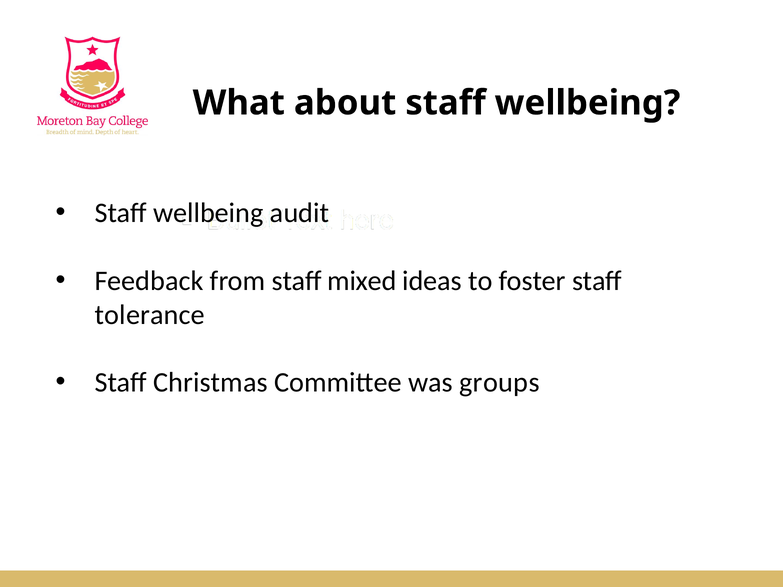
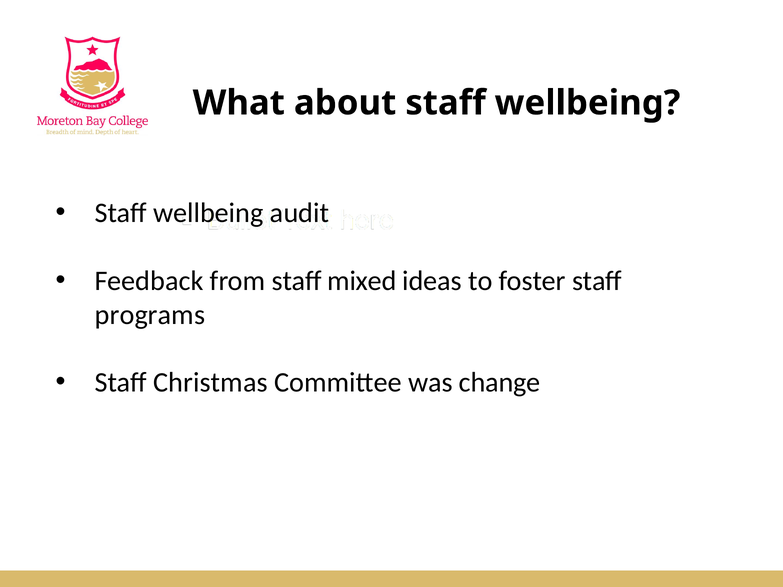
tolerance: tolerance -> programs (150, 315)
groups: groups -> change (500, 383)
